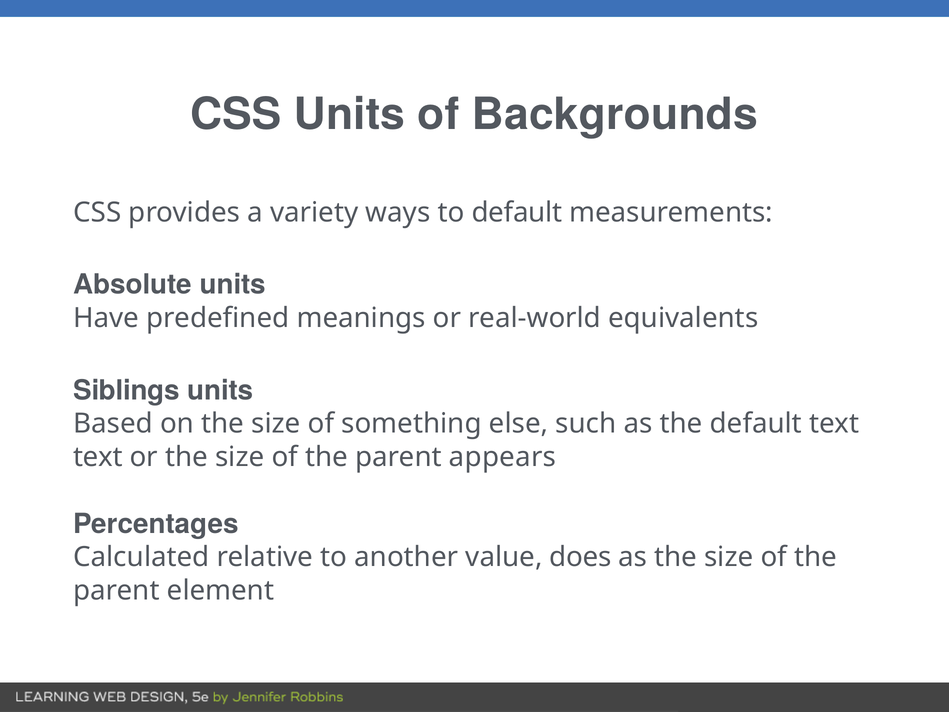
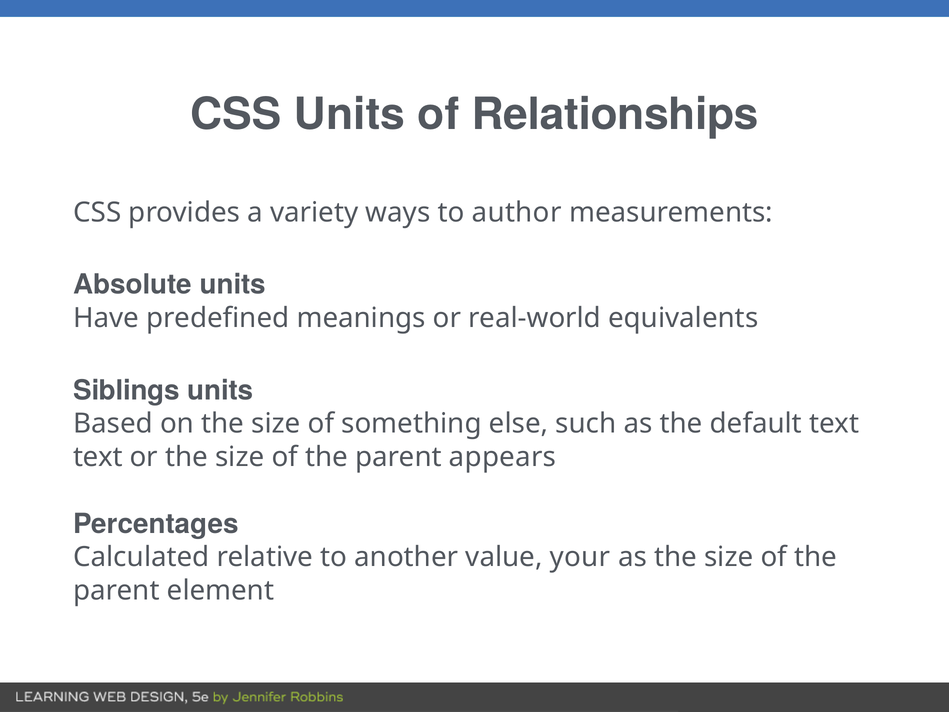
Backgrounds: Backgrounds -> Relationships (615, 114)
to default: default -> author (517, 212)
does: does -> your (580, 557)
